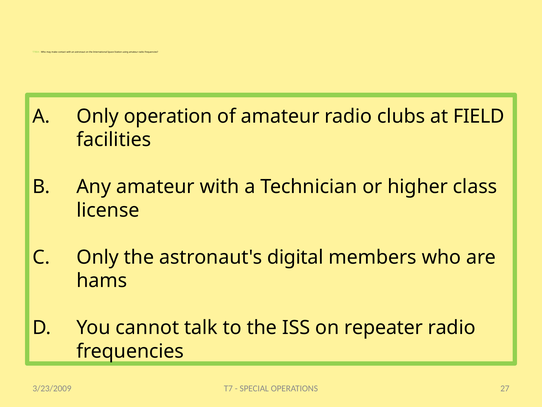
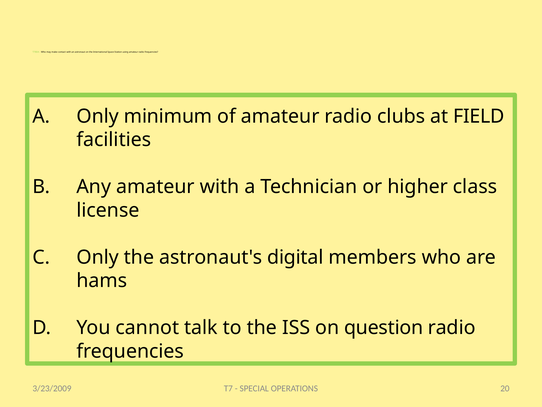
operation: operation -> minimum (168, 116)
repeater: repeater -> question (384, 327)
27: 27 -> 20 (505, 388)
